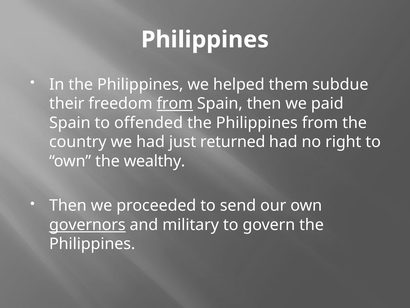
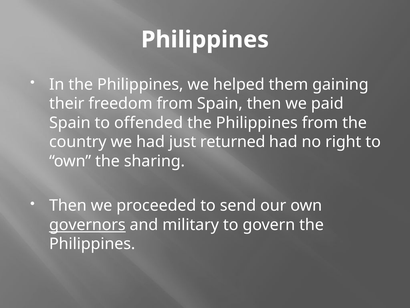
subdue: subdue -> gaining (340, 84)
from underline: present -> none (175, 104)
wealthy: wealthy -> sharing (154, 161)
